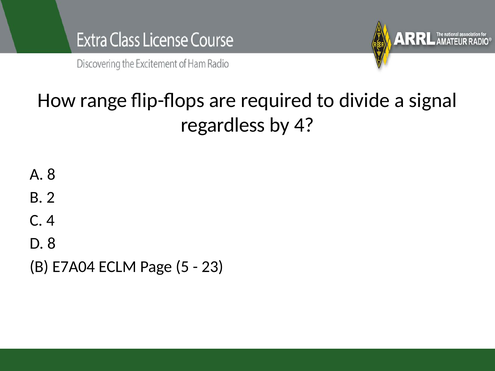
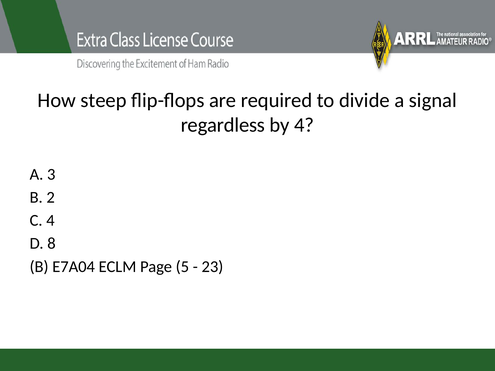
range: range -> steep (104, 100)
A 8: 8 -> 3 (51, 174)
